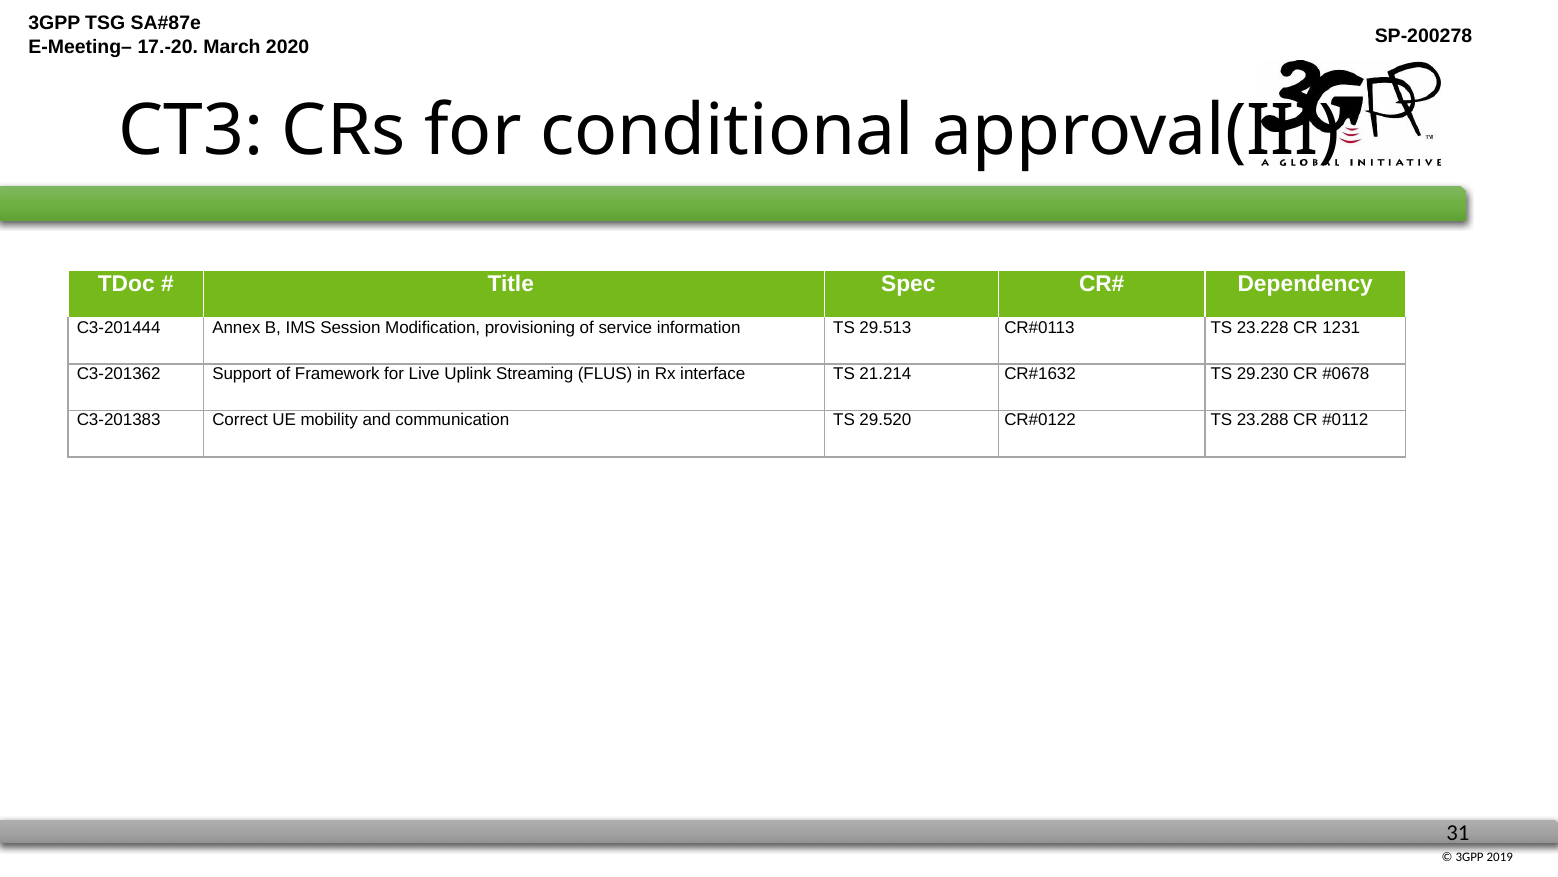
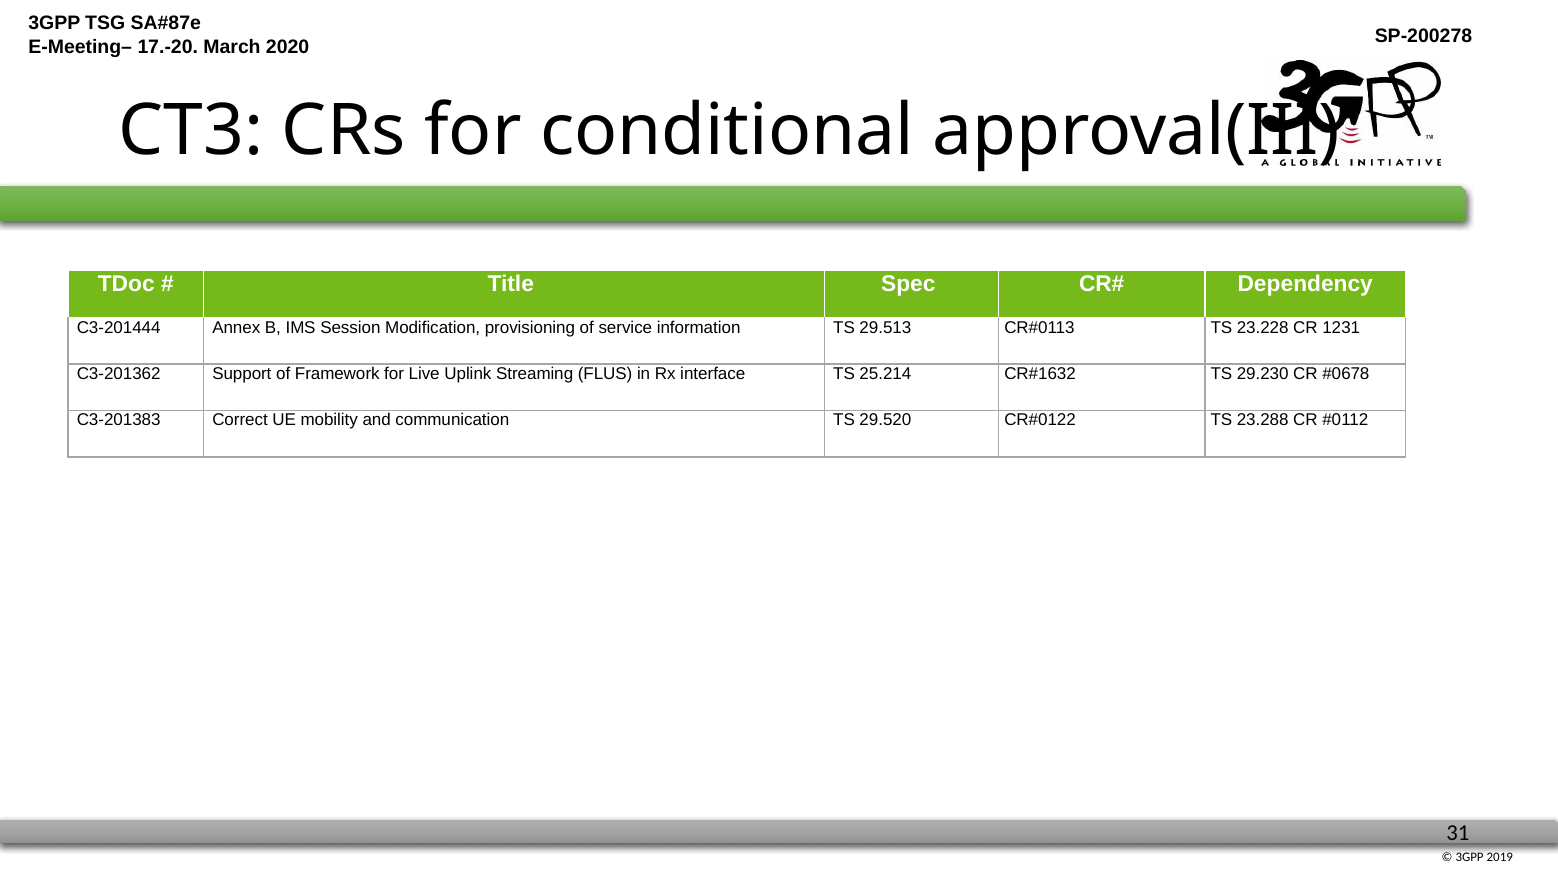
21.214: 21.214 -> 25.214 (885, 374)
